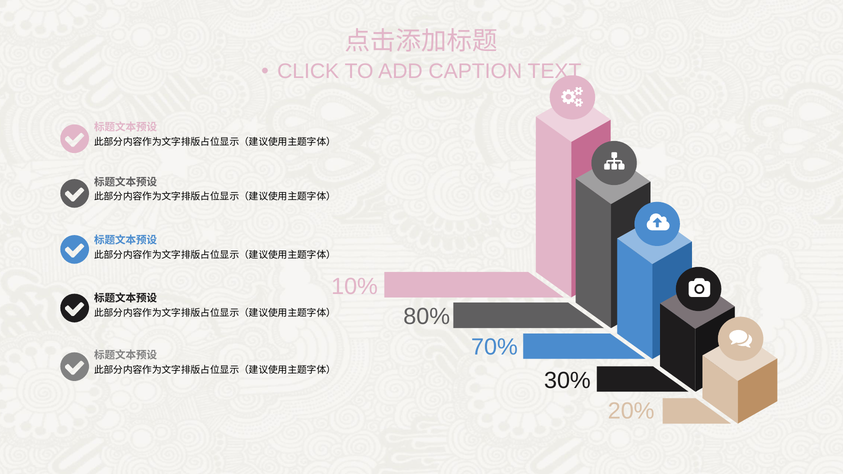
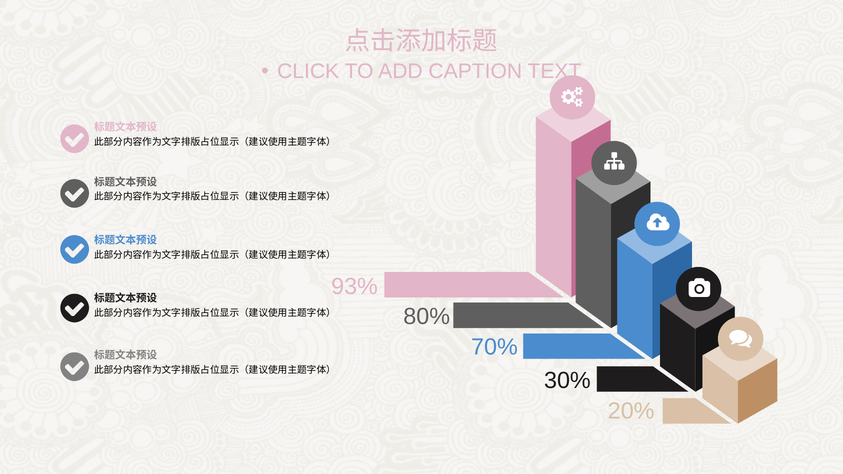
10%: 10% -> 93% (355, 287)
